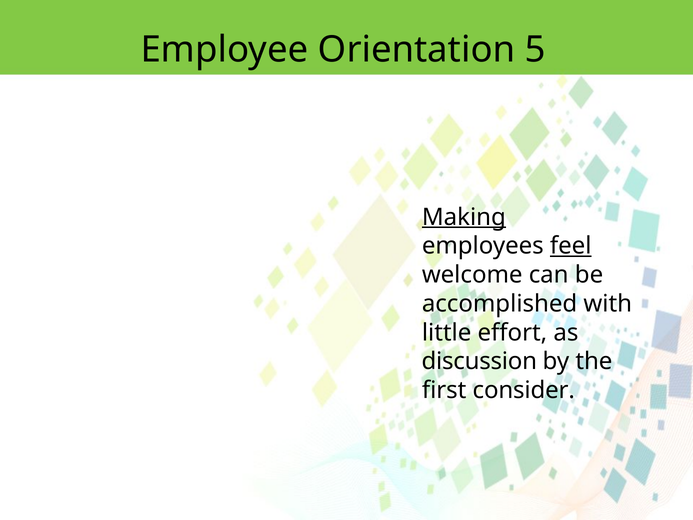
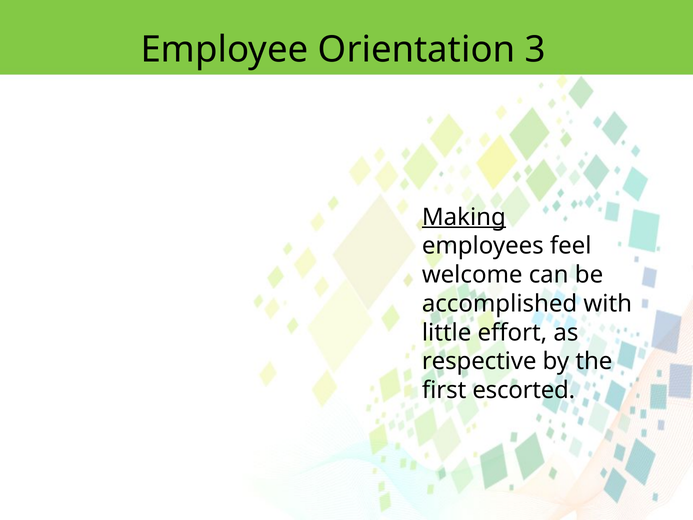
5: 5 -> 3 (535, 49)
feel underline: present -> none (571, 246)
discussion: discussion -> respective (479, 361)
consider: consider -> escorted (524, 390)
